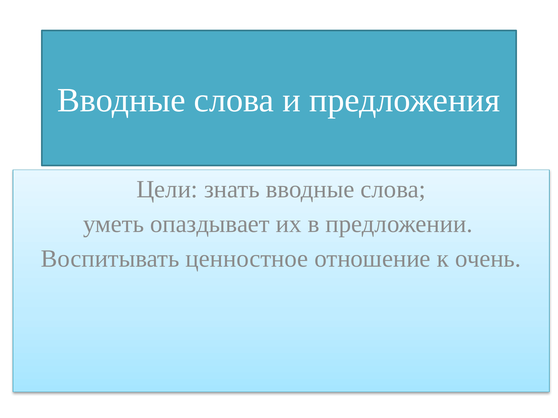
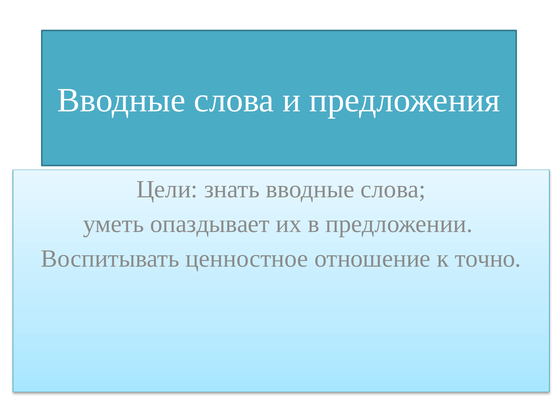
очень: очень -> точно (488, 259)
